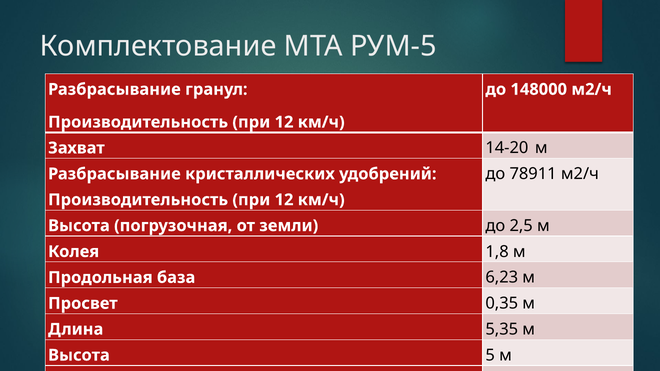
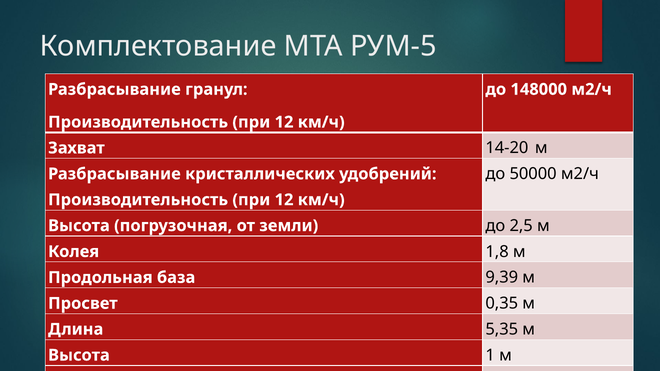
78911: 78911 -> 50000 (533, 174)
6,23: 6,23 -> 9,39 (502, 278)
5: 5 -> 1 (490, 355)
